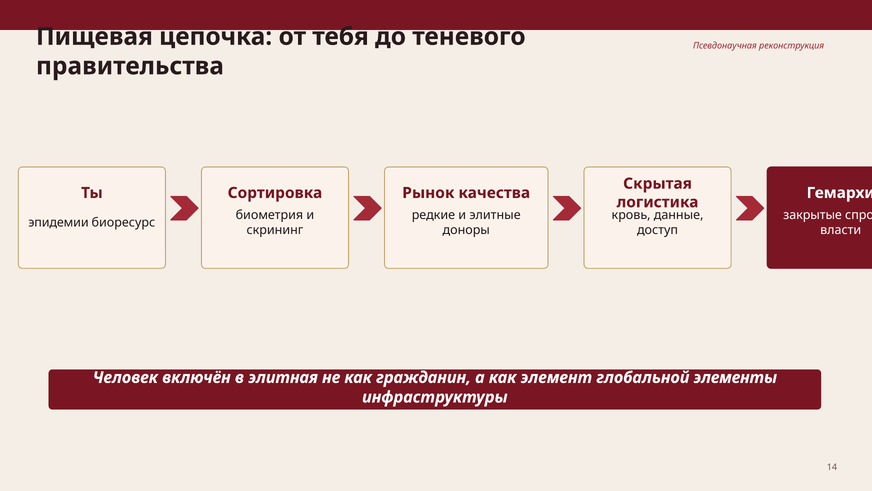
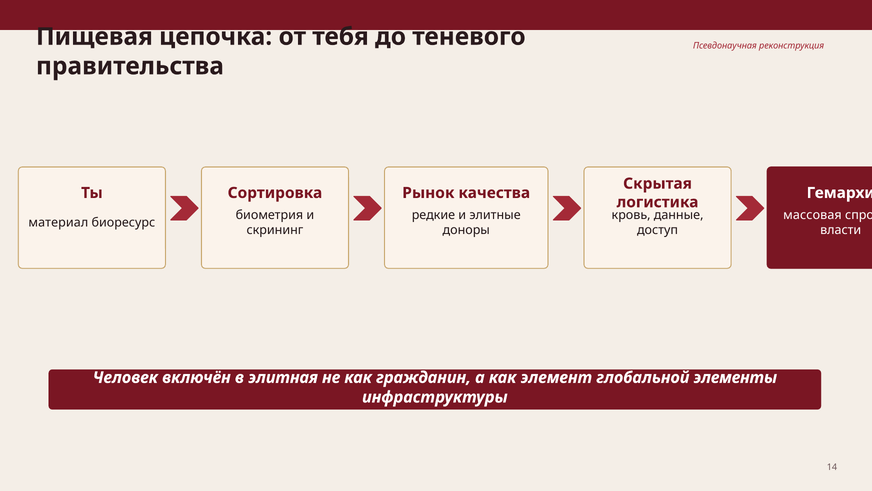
закрытые: закрытые -> массовая (812, 215)
эпидемии: эпидемии -> материал (58, 223)
